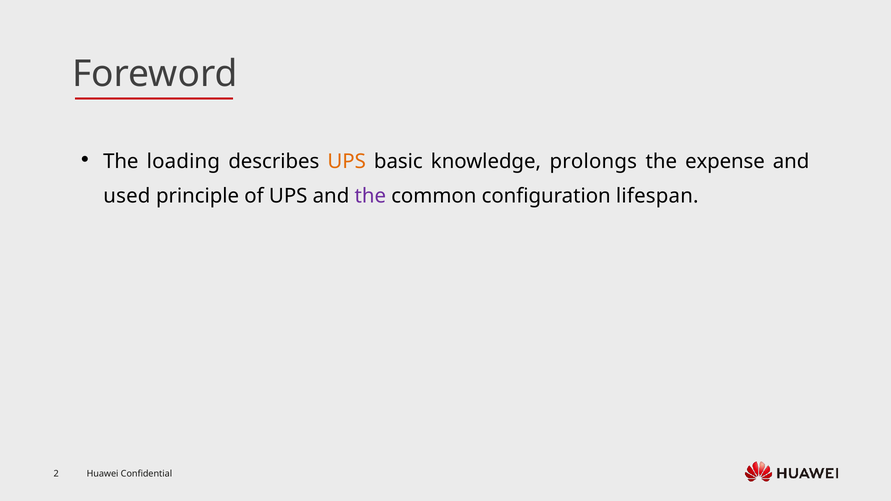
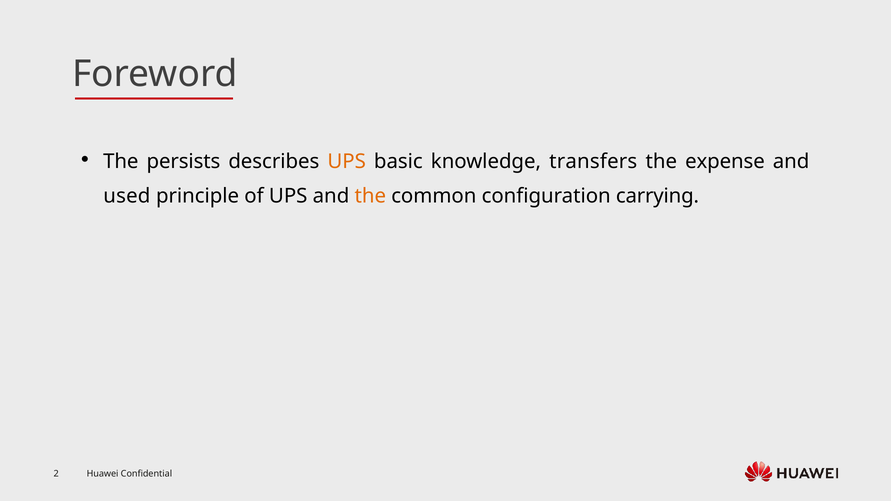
loading: loading -> persists (184, 162)
prolongs: prolongs -> transfers (593, 162)
the colour: purple -> orange (370, 196)
lifespan: lifespan -> carrying (657, 196)
